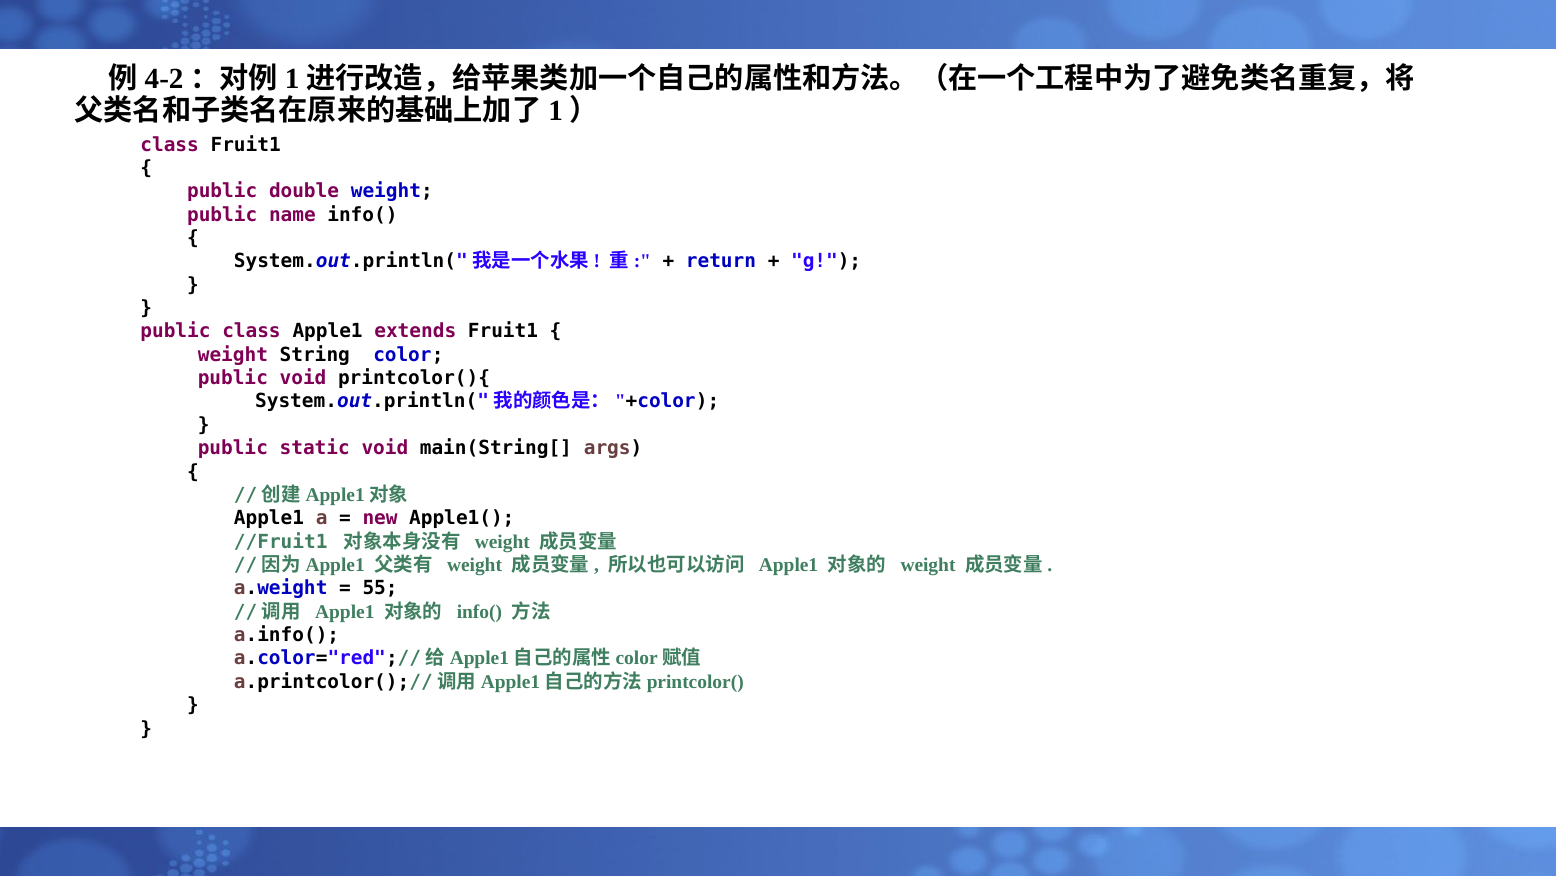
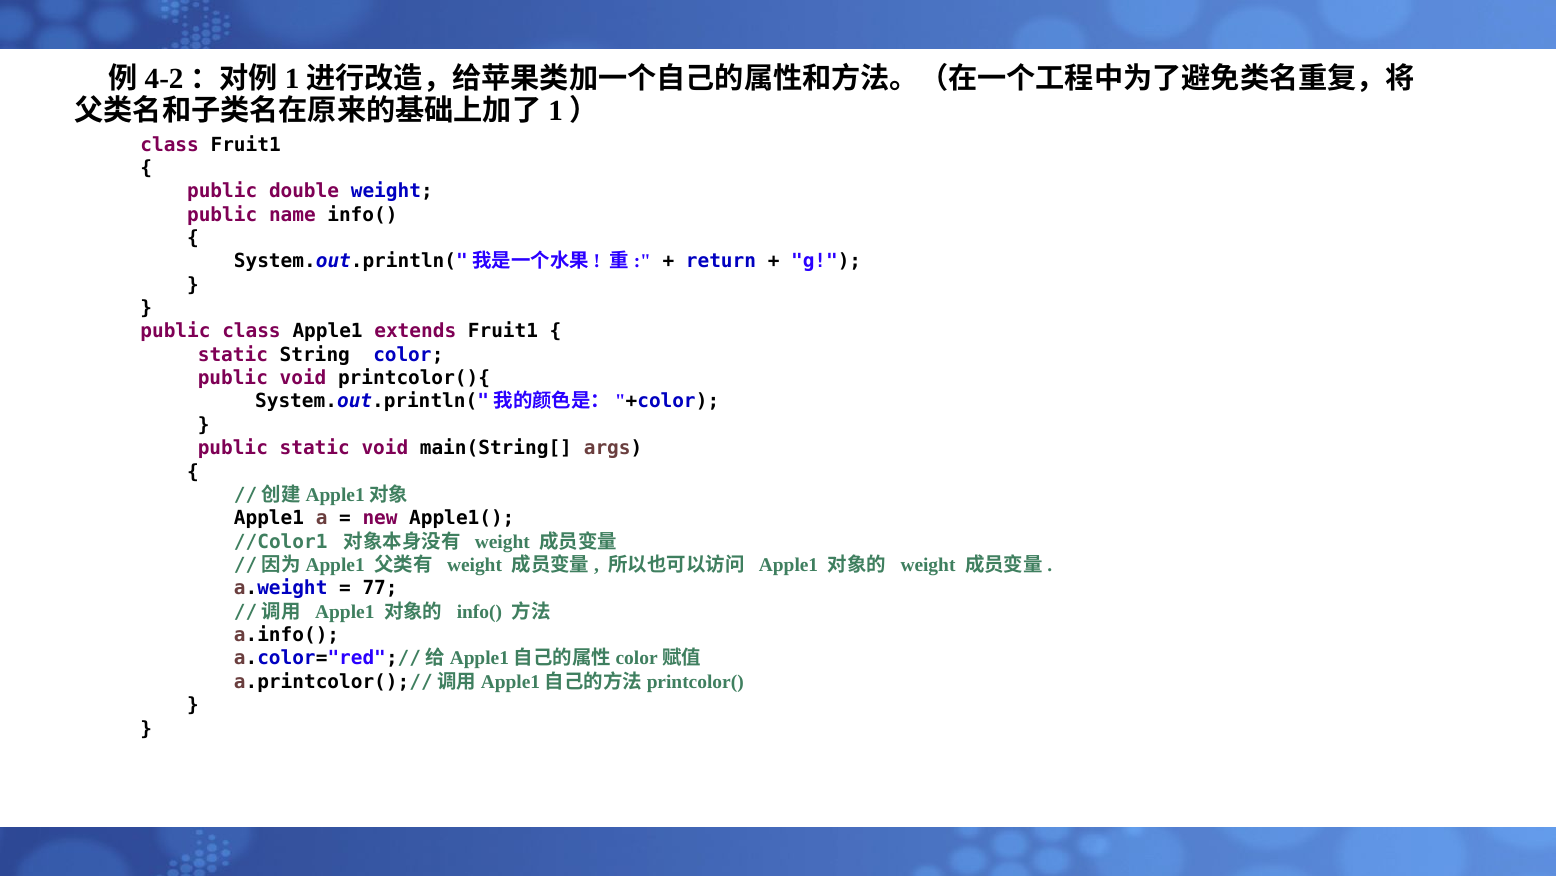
weight: weight -> static (233, 355)
//Fruit1: //Fruit1 -> //Color1 (281, 541)
55: 55 -> 77 (380, 588)
